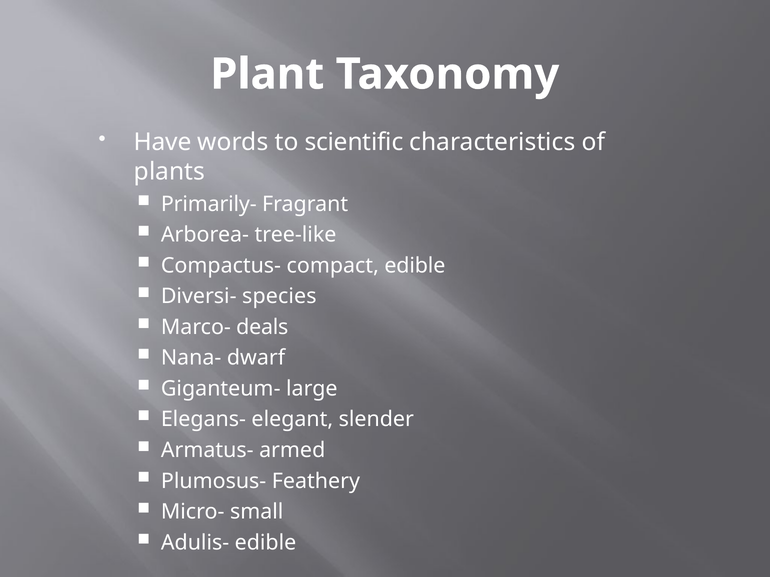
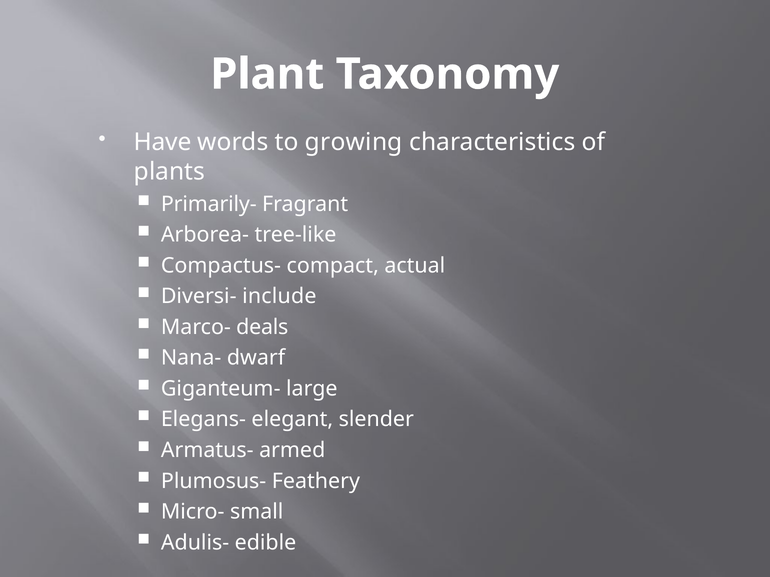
scientific: scientific -> growing (354, 142)
compact edible: edible -> actual (415, 266)
species: species -> include (279, 297)
